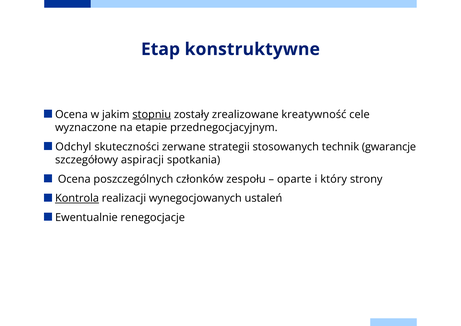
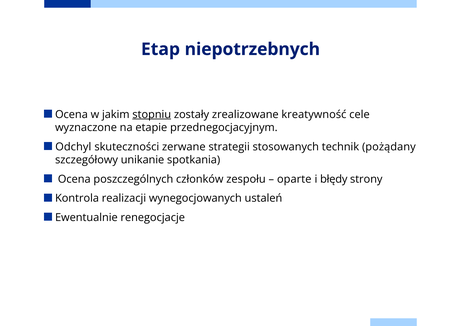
konstruktywne: konstruktywne -> niepotrzebnych (252, 49)
gwarancje: gwarancje -> pożądany (389, 147)
aspiracji: aspiracji -> unikanie (142, 160)
który: który -> błędy (334, 179)
Kontrola underline: present -> none (77, 198)
